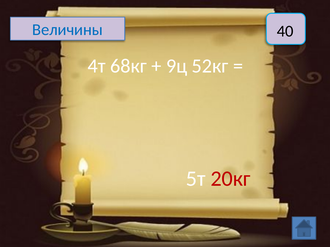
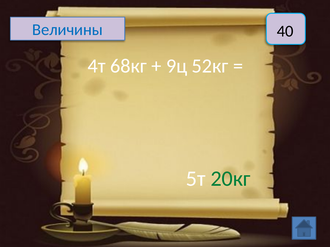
20кг colour: red -> green (231, 179)
